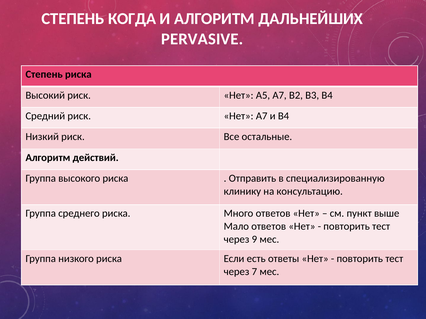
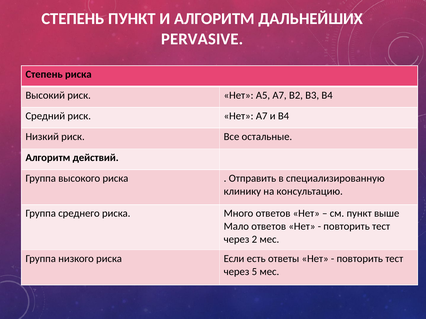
СТЕПЕНЬ КОГДА: КОГДА -> ПУНКТ (132, 19)
9: 9 -> 2 (254, 240)
7: 7 -> 5 (254, 272)
